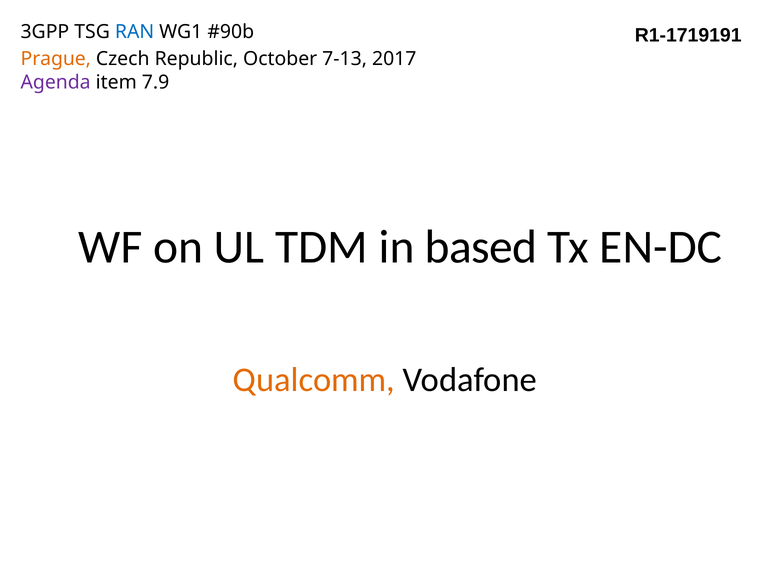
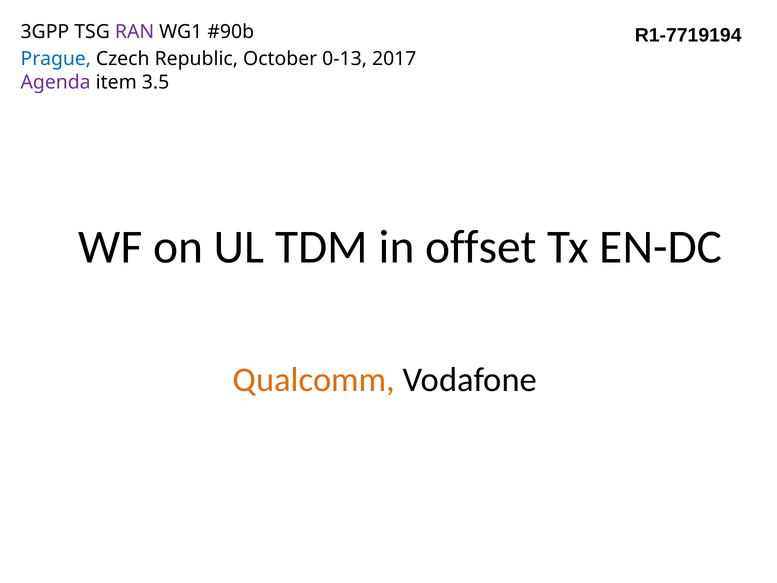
RAN colour: blue -> purple (135, 32)
R1-1719191: R1-1719191 -> R1-7719194 (688, 36)
Prague colour: orange -> blue (56, 59)
7-13: 7-13 -> 0-13 (345, 59)
7.9: 7.9 -> 3.5 (156, 82)
based: based -> offset (481, 247)
